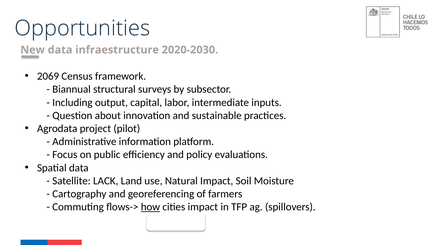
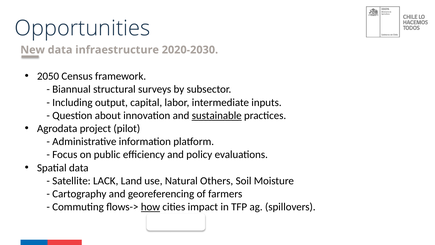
2069: 2069 -> 2050 (48, 76)
sustainable underline: none -> present (217, 115)
Natural Impact: Impact -> Others (217, 181)
